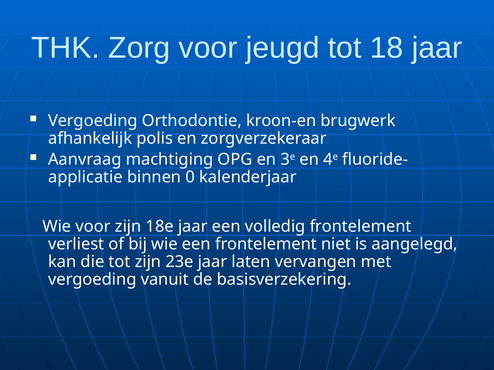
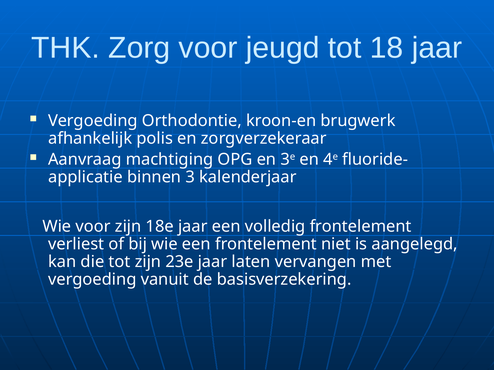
0: 0 -> 3 (190, 177)
